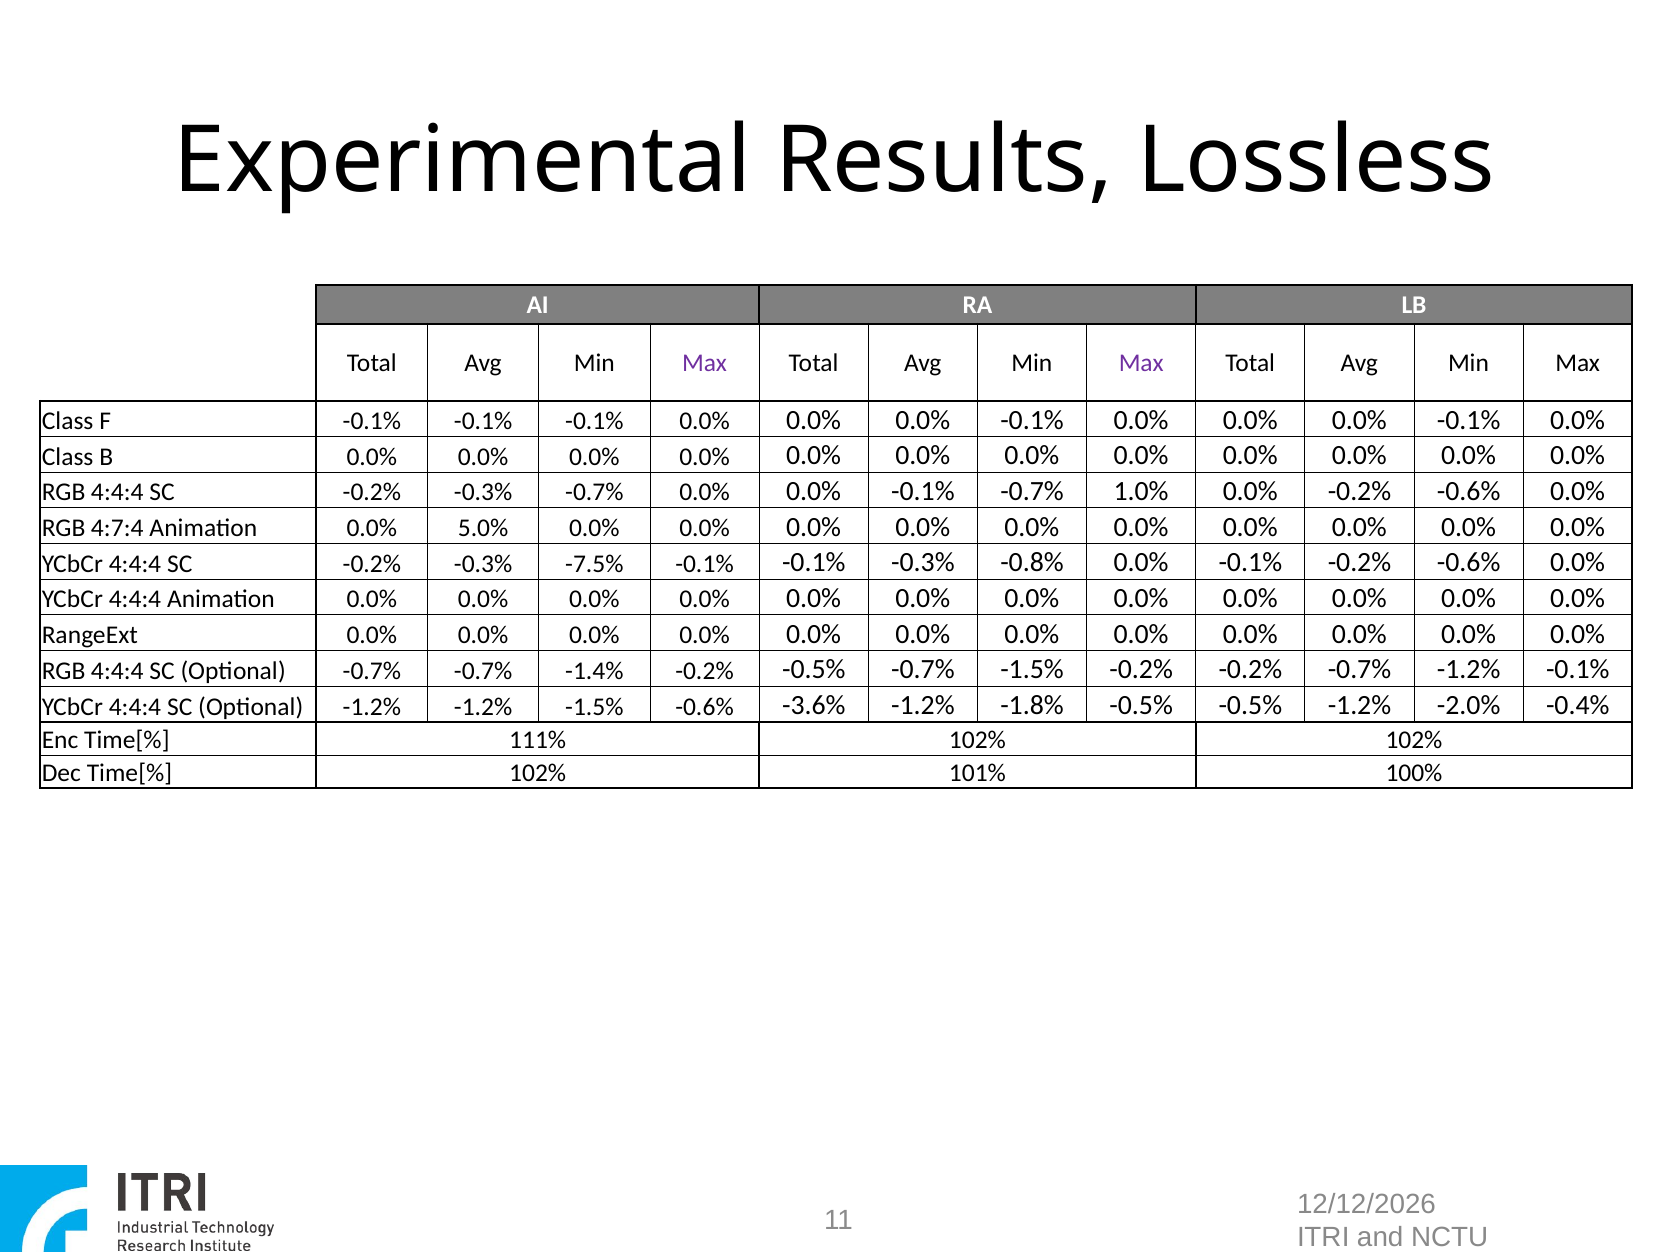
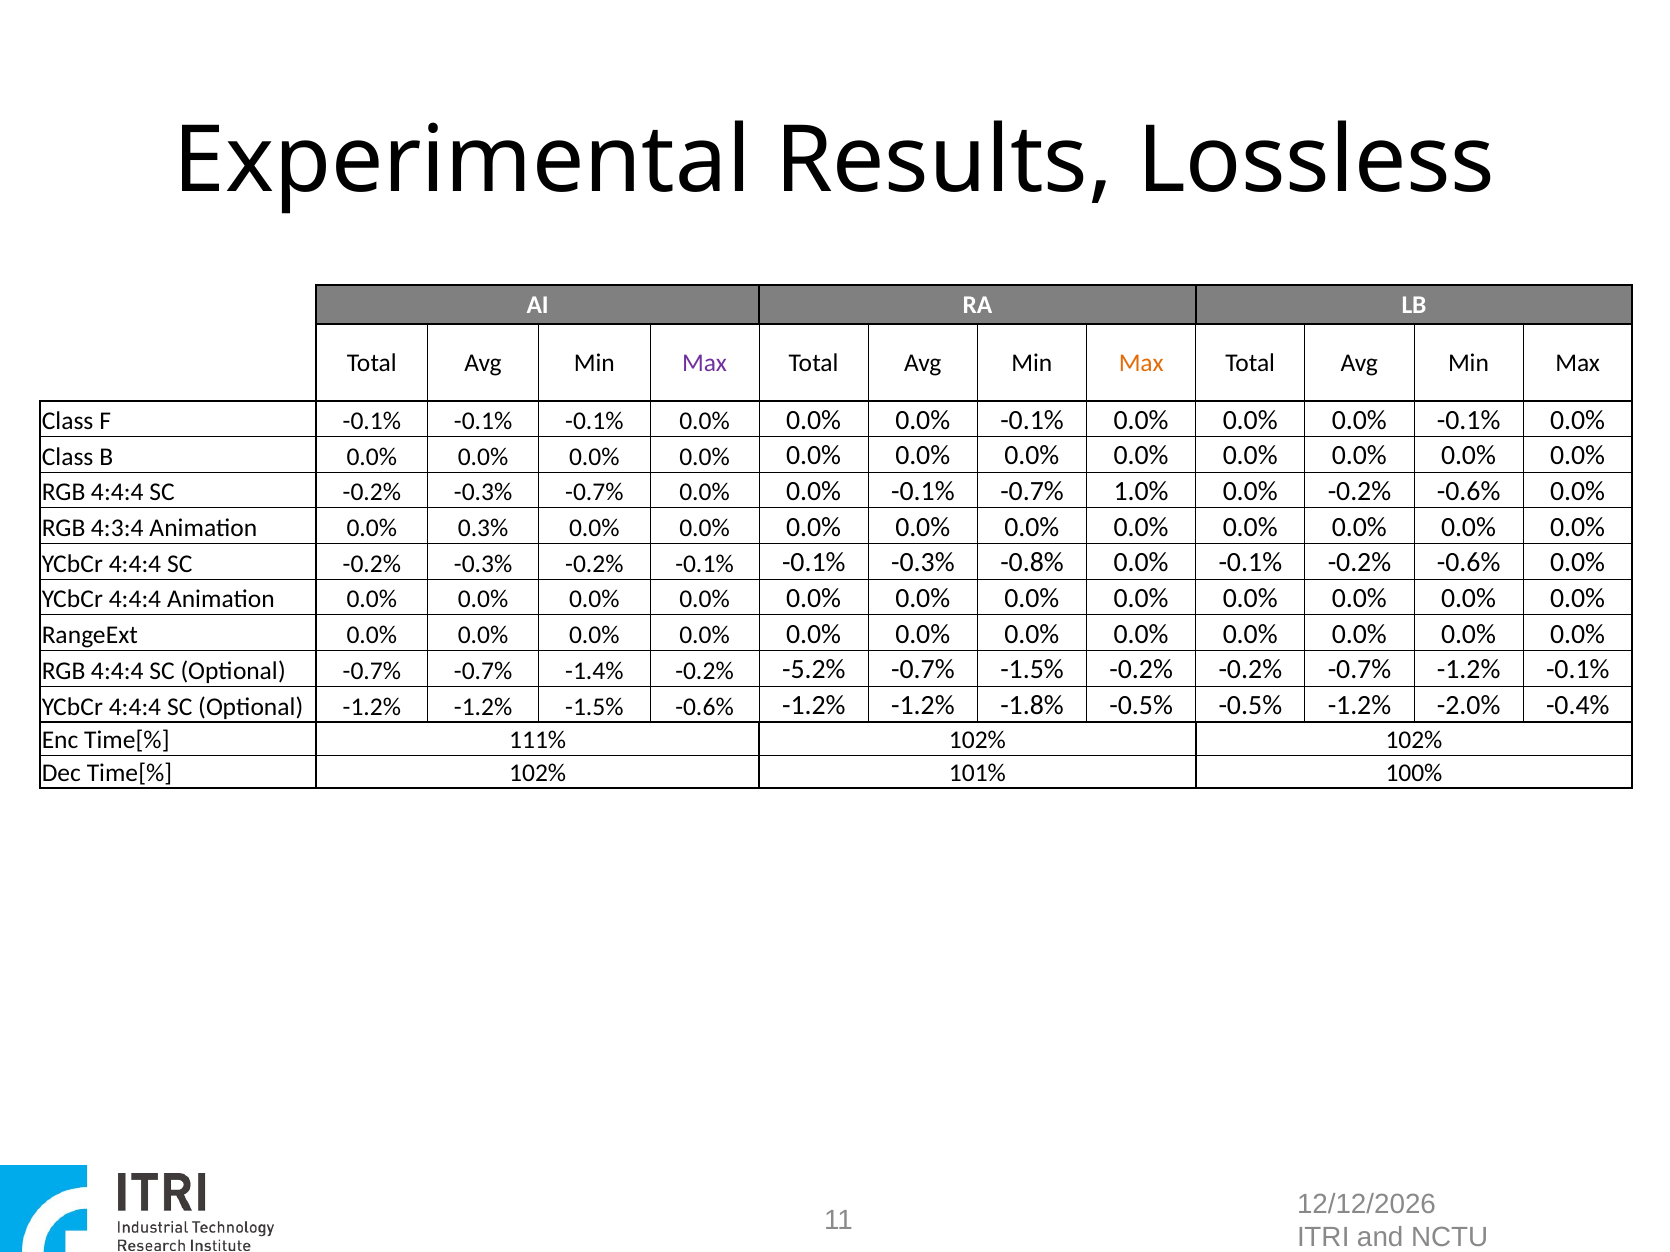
Max colour: purple -> orange (1141, 363)
4:7:4: 4:7:4 -> 4:3:4 (117, 528)
5.0%: 5.0% -> 0.3% (483, 528)
-0.3% -7.5%: -7.5% -> -0.2% (594, 564)
-0.2% -0.5%: -0.5% -> -5.2% (814, 670)
-0.6% -3.6%: -3.6% -> -1.2% (814, 706)
